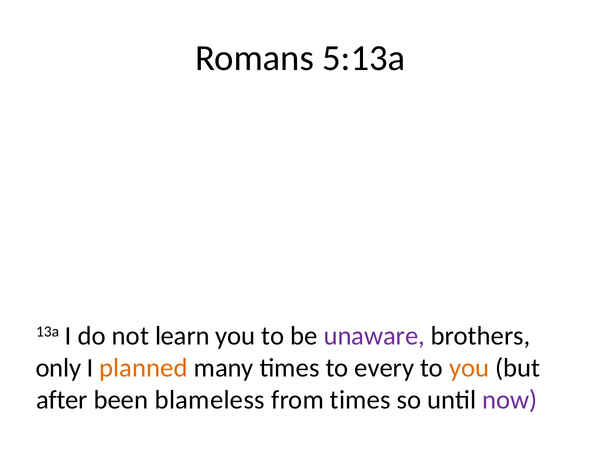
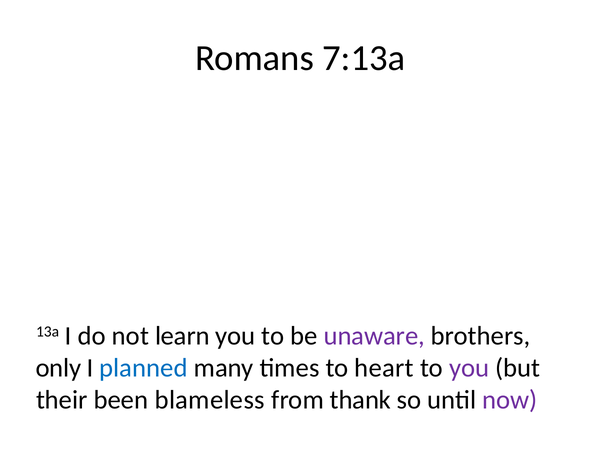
5:13a: 5:13a -> 7:13a (364, 58)
planned colour: orange -> blue (144, 368)
every: every -> heart (384, 368)
you colour: orange -> purple (469, 368)
after: after -> their (62, 400)
from times: times -> thank (360, 400)
